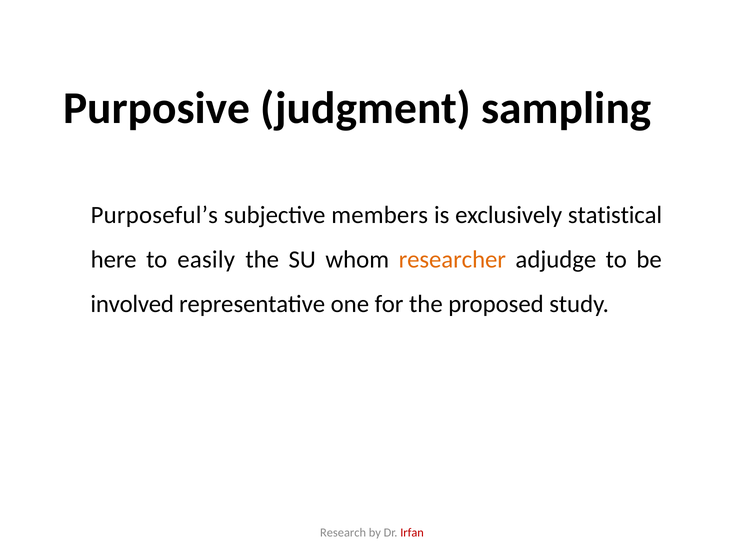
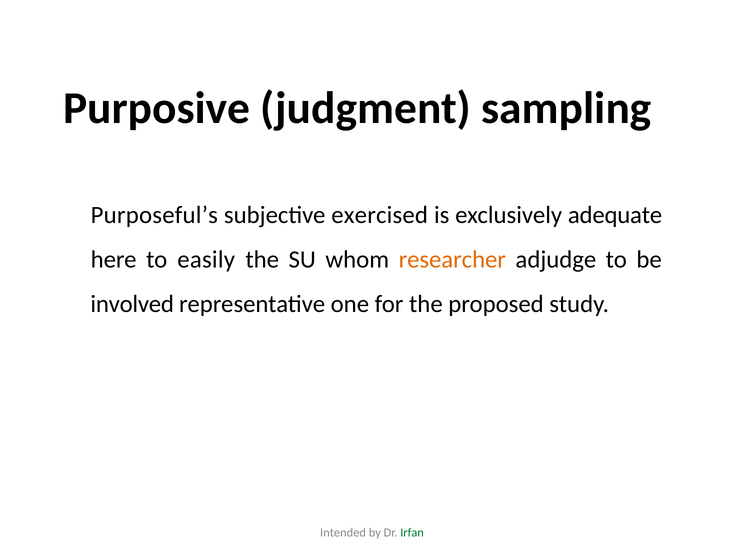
members: members -> exercised (380, 215)
statistical: statistical -> adequate (615, 215)
Research: Research -> Intended (343, 533)
Irfan colour: red -> green (412, 533)
